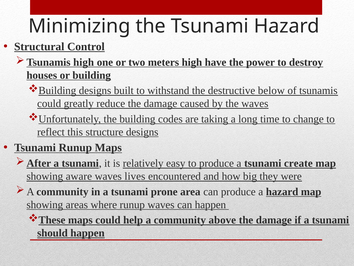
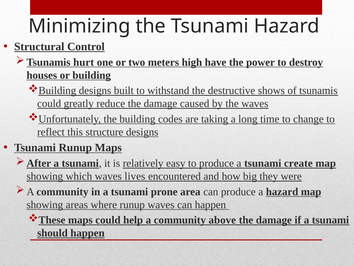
high: high -> hurt (84, 62)
below: below -> shows (271, 90)
aware: aware -> which (79, 176)
